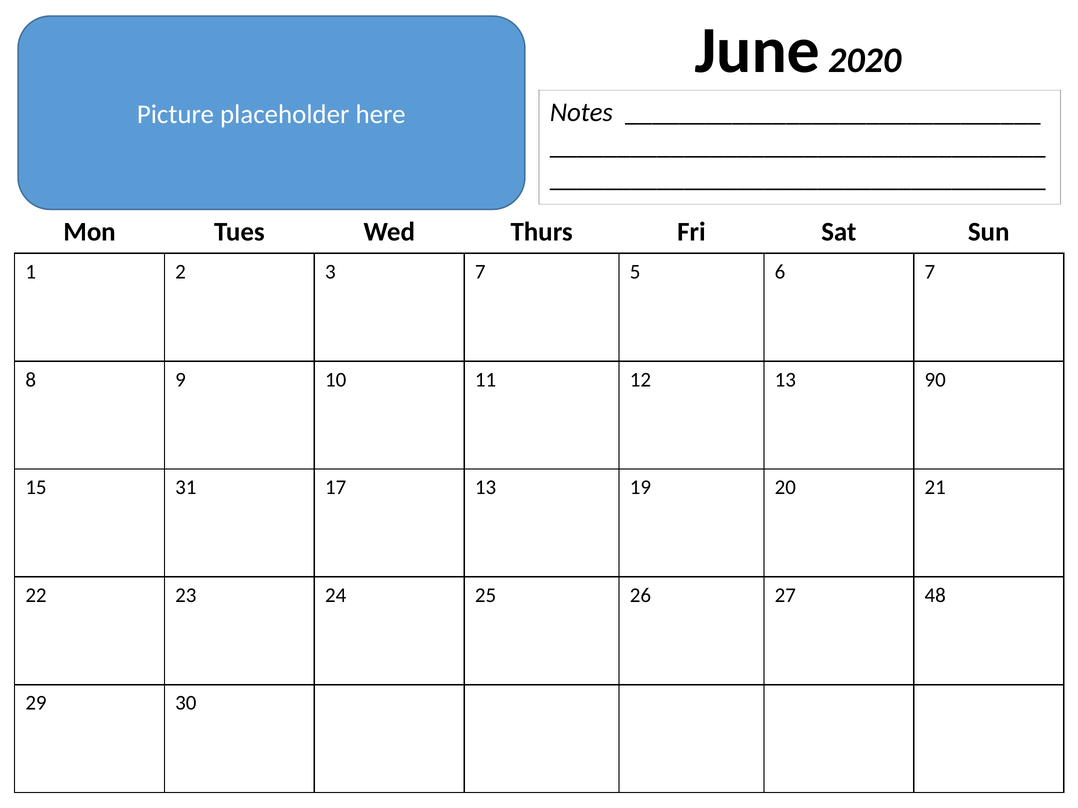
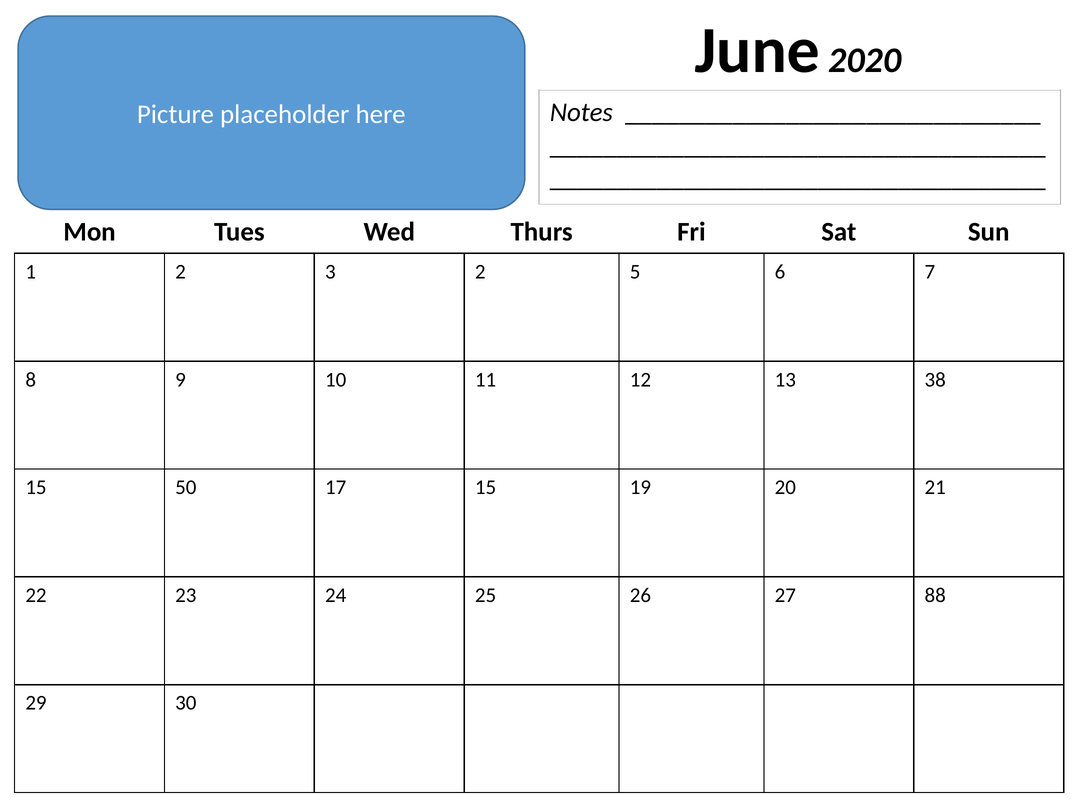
3 7: 7 -> 2 (480, 272)
90: 90 -> 38 (935, 380)
31: 31 -> 50 (186, 488)
17 13: 13 -> 15 (486, 488)
48: 48 -> 88 (935, 596)
